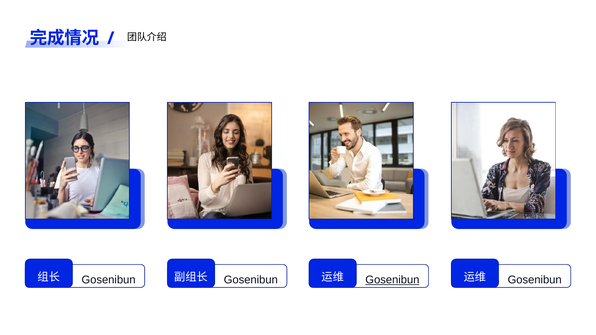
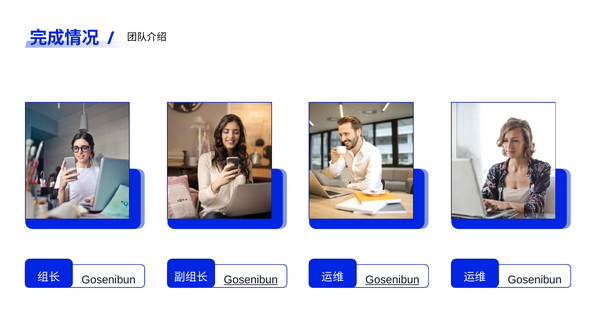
Gosenibun underline: none -> present (251, 280)
